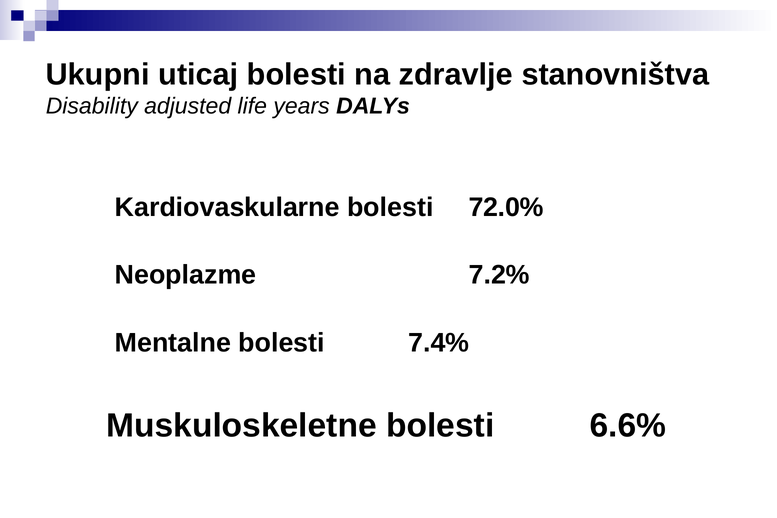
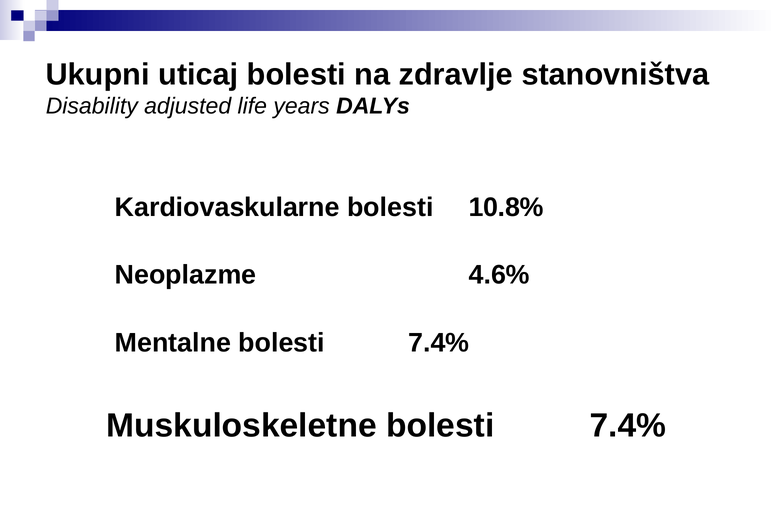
72.0%: 72.0% -> 10.8% (506, 207)
7.2%: 7.2% -> 4.6% (499, 275)
Muskuloskeletne bolesti 6.6%: 6.6% -> 7.4% (628, 425)
